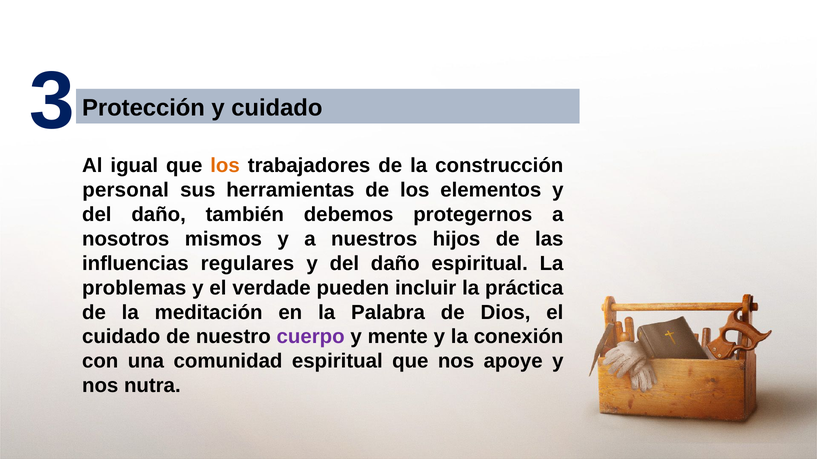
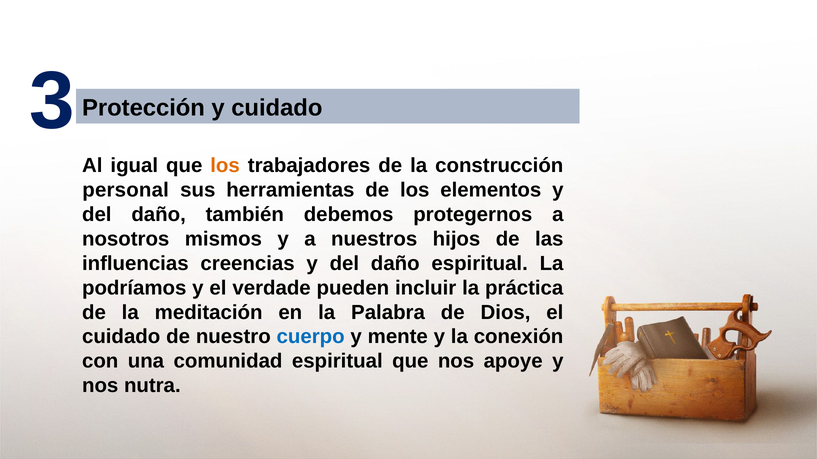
regulares: regulares -> creencias (248, 264)
problemas: problemas -> podríamos (134, 288)
cuerpo colour: purple -> blue (311, 337)
